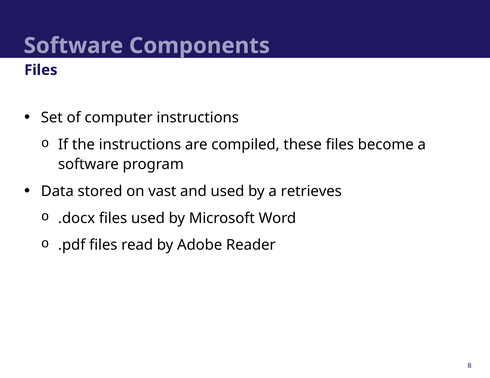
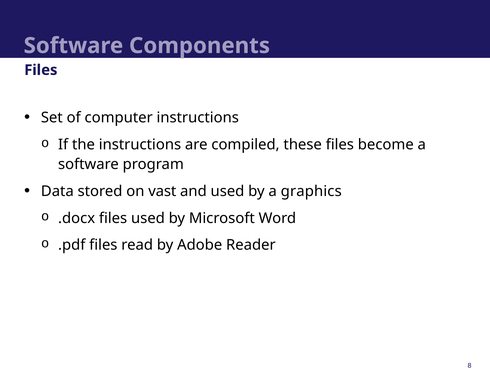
retrieves: retrieves -> graphics (311, 191)
